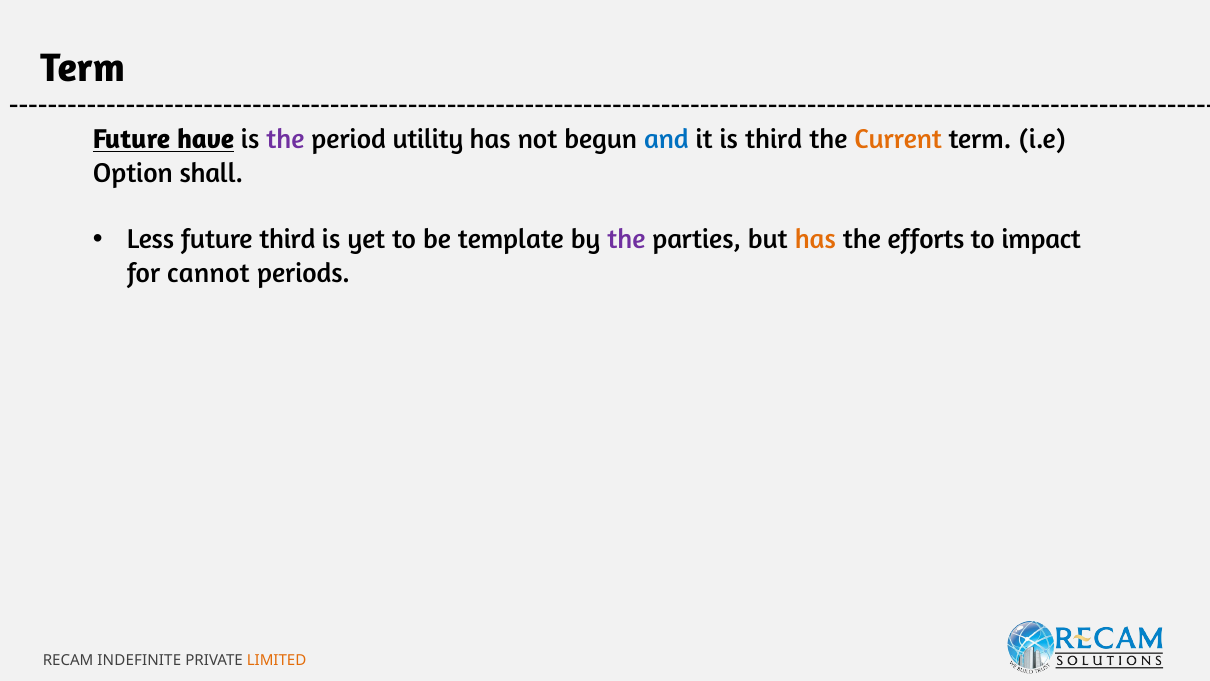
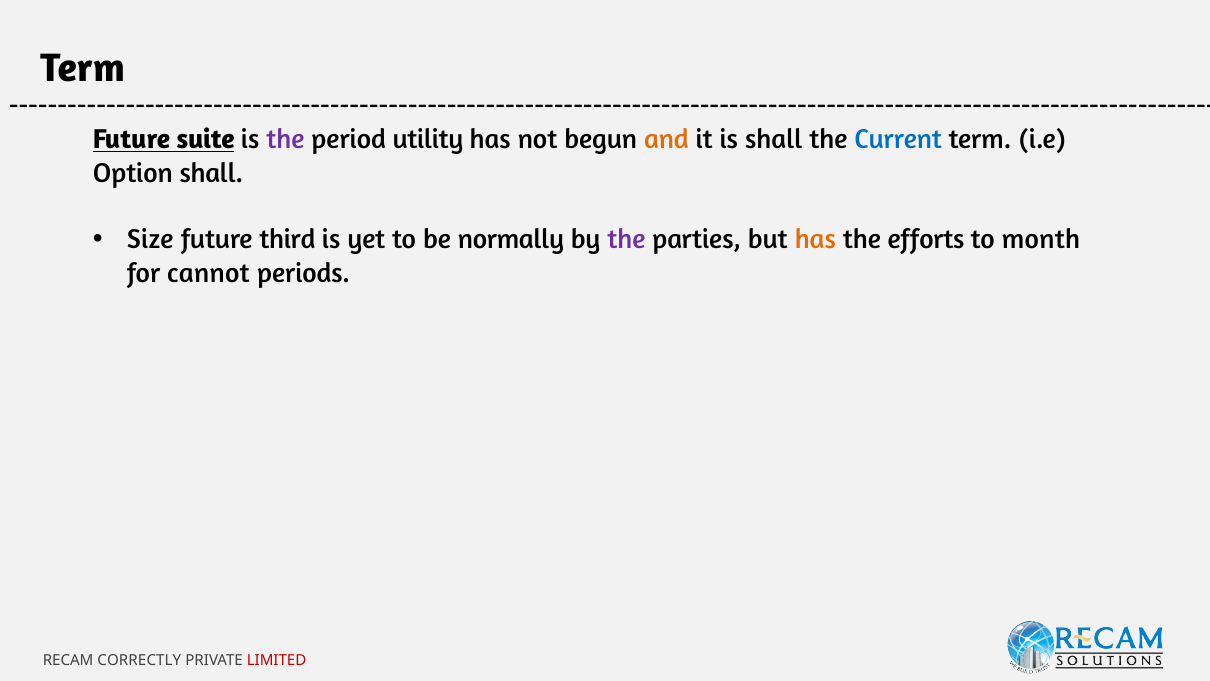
have: have -> suite (206, 140)
and colour: blue -> orange (666, 140)
is third: third -> shall (774, 140)
Current colour: orange -> blue (898, 140)
Less: Less -> Size (150, 239)
template: template -> normally (511, 239)
impact: impact -> month (1041, 239)
INDEFINITE: INDEFINITE -> CORRECTLY (139, 661)
LIMITED colour: orange -> red (277, 661)
